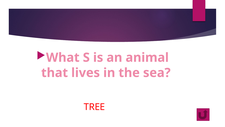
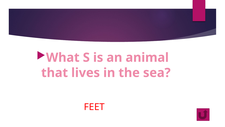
TREE: TREE -> FEET (94, 107)
